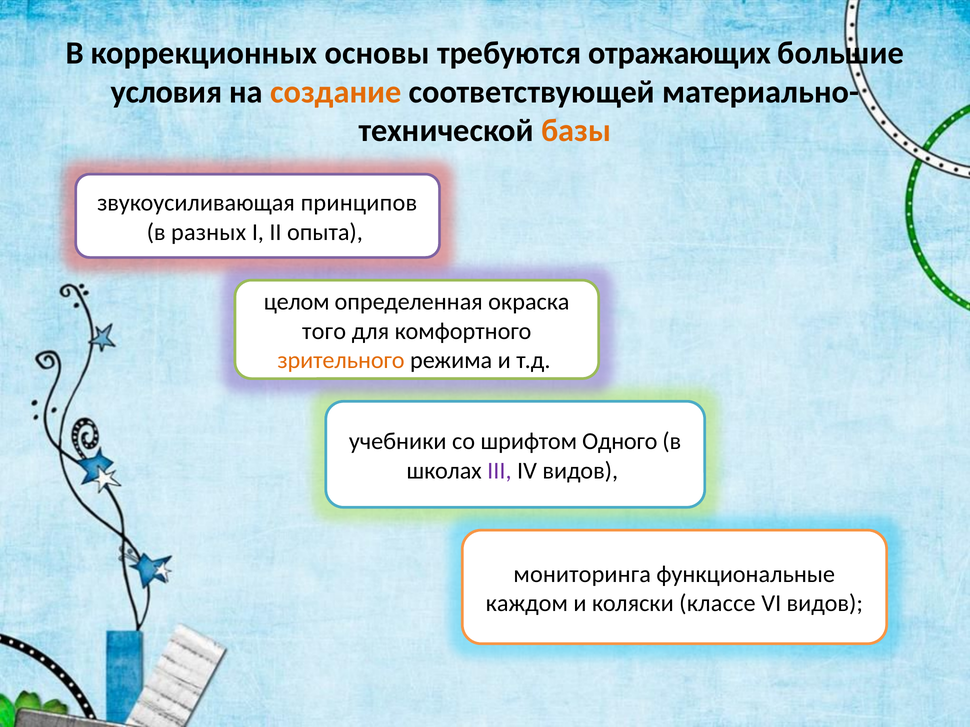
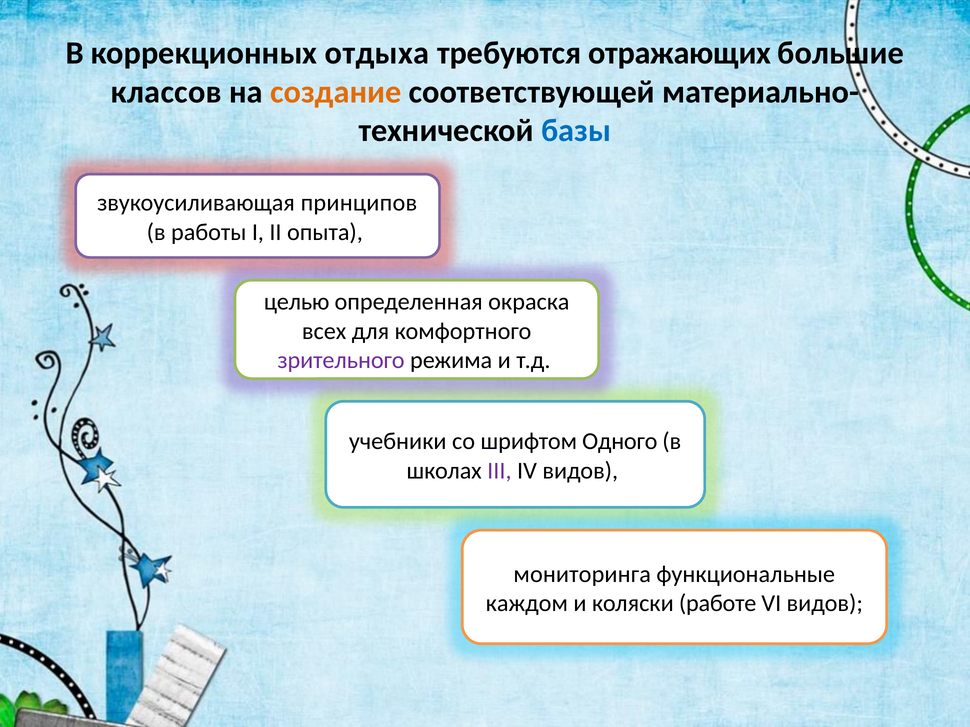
основы: основы -> отдыха (377, 53)
условия: условия -> классов (166, 92)
базы colour: orange -> blue (576, 131)
разных: разных -> работы (209, 232)
целом: целом -> целью (297, 302)
того: того -> всех (324, 331)
зрительного colour: orange -> purple (341, 360)
классе: классе -> работе (718, 604)
